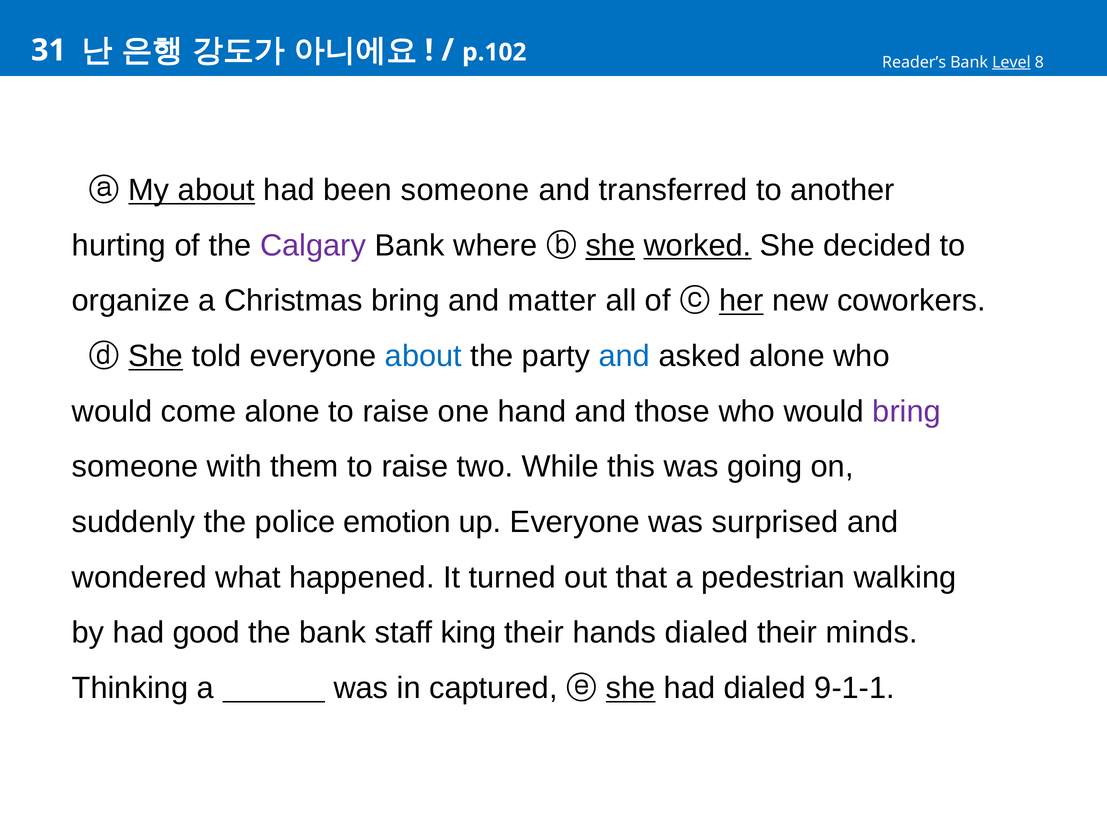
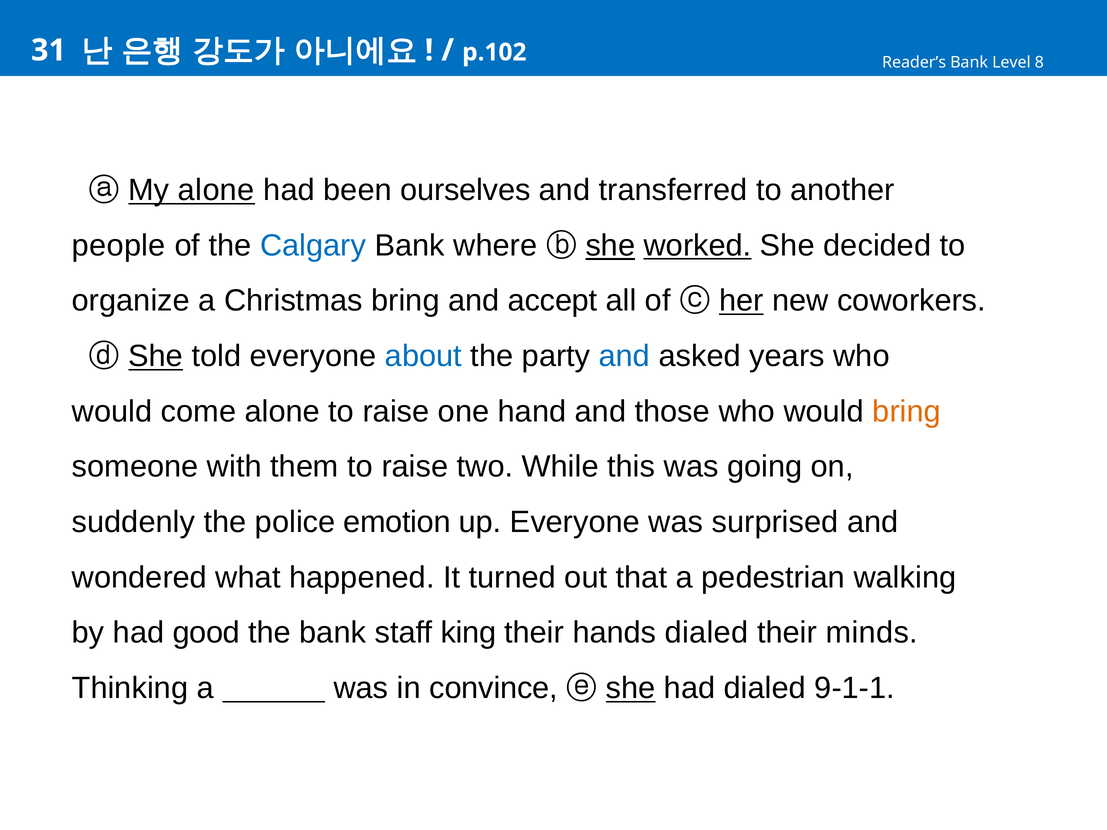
Level underline: present -> none (1011, 62)
My about: about -> alone (216, 190)
been someone: someone -> ourselves (465, 190)
hurting: hurting -> people (119, 246)
Calgary colour: purple -> blue (313, 246)
matter: matter -> accept (553, 301)
asked alone: alone -> years (787, 356)
bring colour: purple -> orange (907, 412)
captured: captured -> convince (494, 688)
